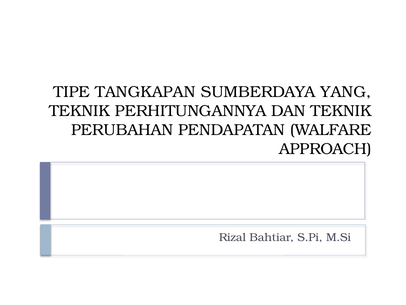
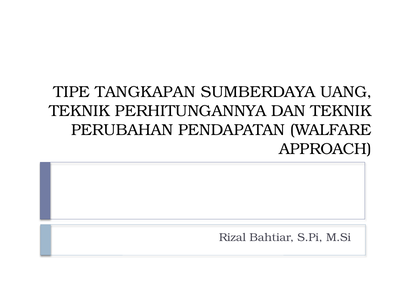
YANG: YANG -> UANG (346, 92)
